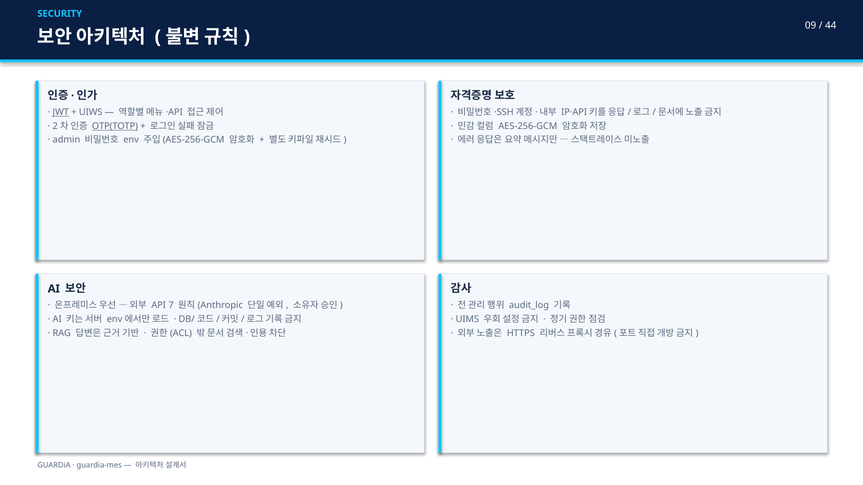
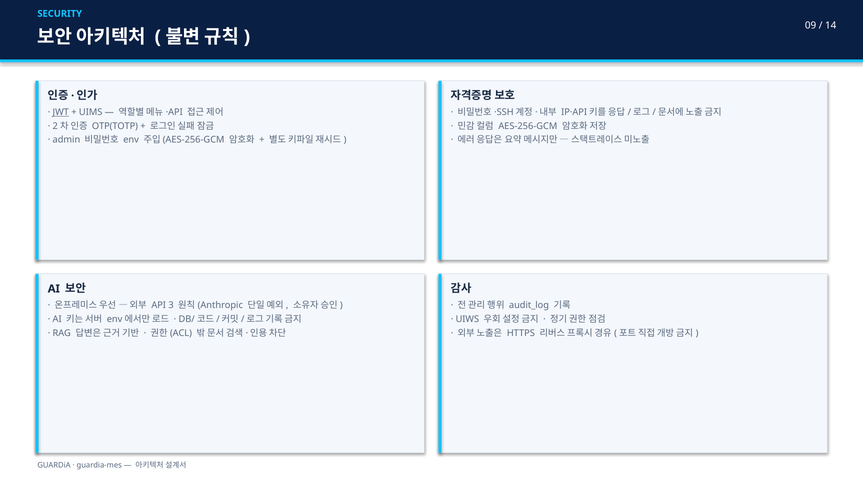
44: 44 -> 14 (831, 26)
UIWS: UIWS -> UIMS (91, 112)
OTP(TOTP underline: present -> none (115, 126)
7: 7 -> 3 (171, 306)
UIMS: UIMS -> UIWS (467, 319)
